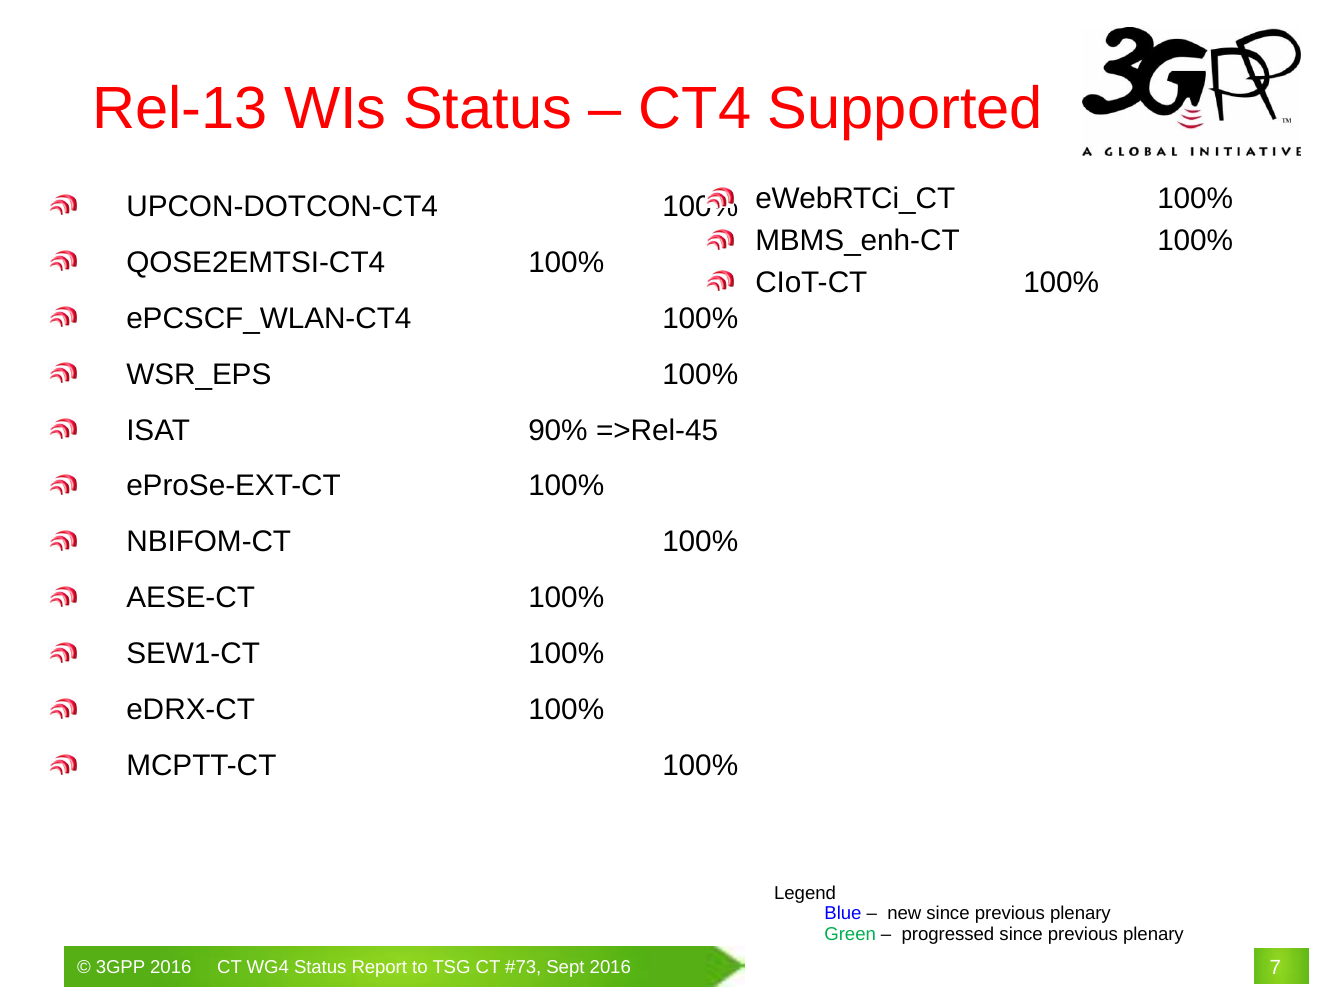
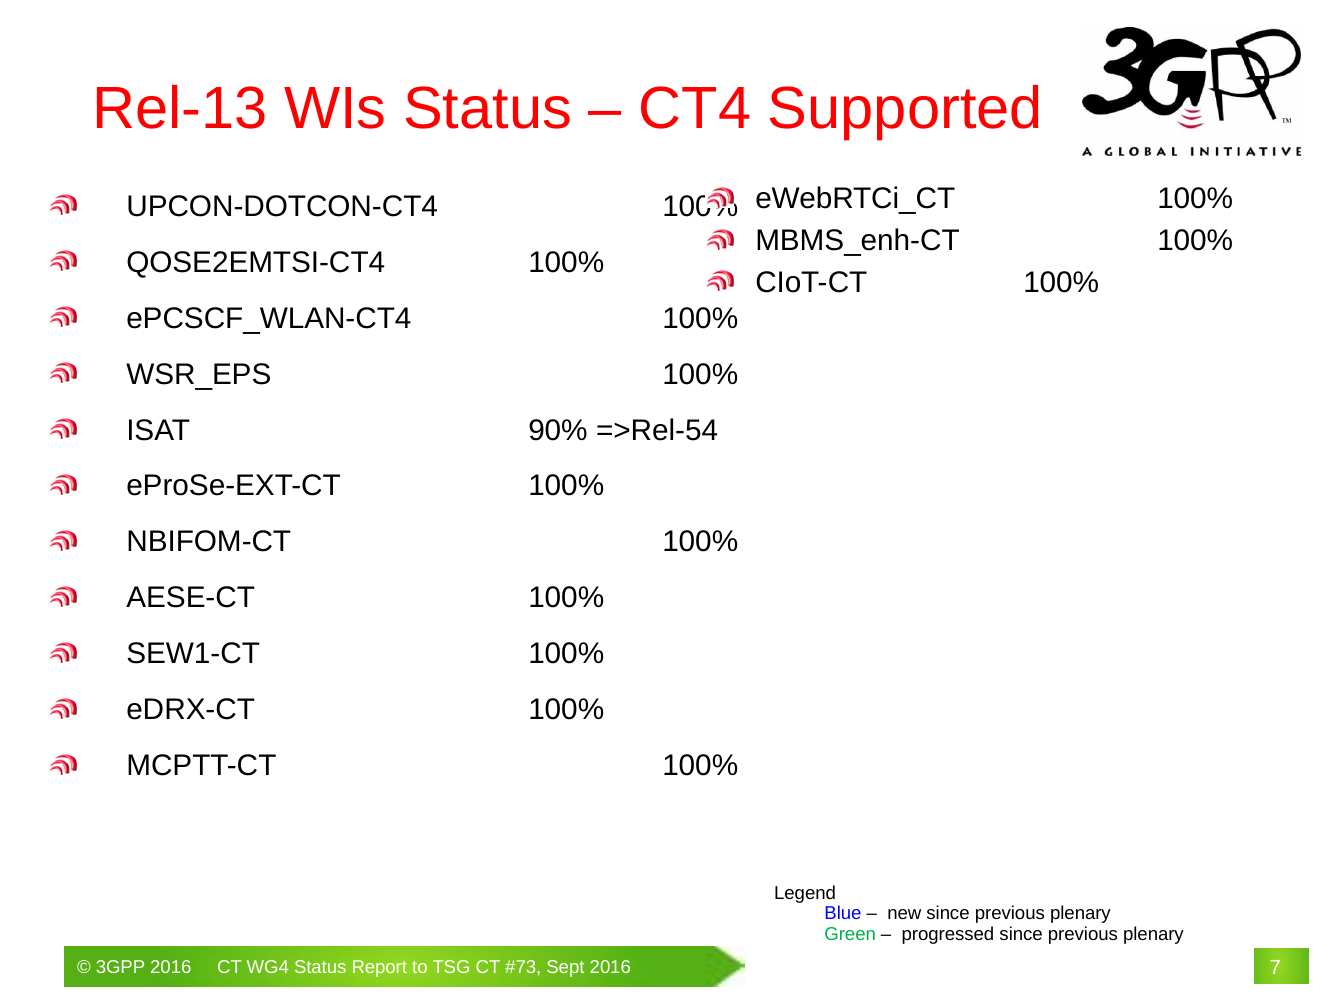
=>Rel-45: =>Rel-45 -> =>Rel-54 (657, 430)
